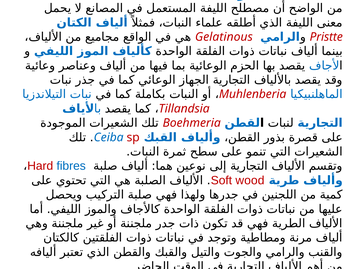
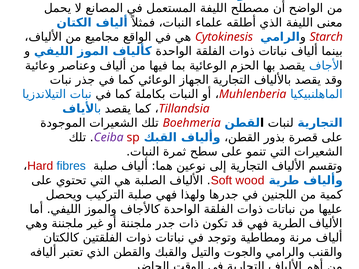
Gelatinous: Gelatinous -> Cytokinesis (224, 37)
Pristte: Pristte -> Starch (326, 37)
Ceiba colour: blue -> purple (109, 137)
